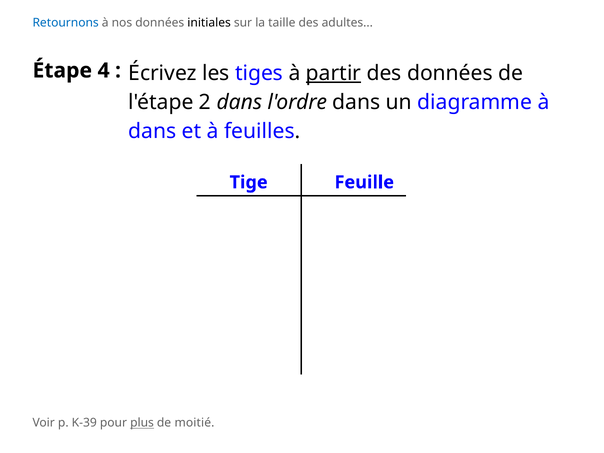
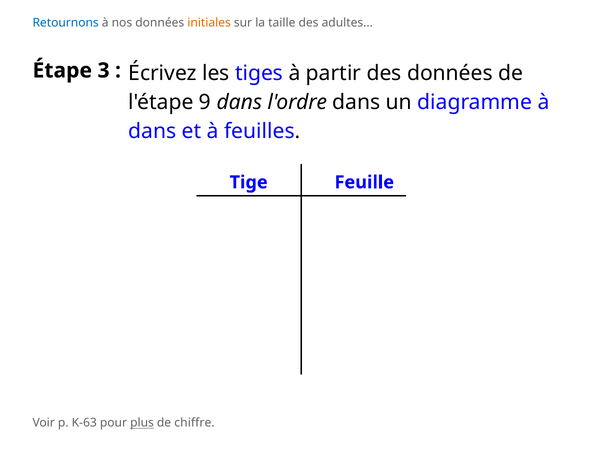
initiales colour: black -> orange (209, 23)
4: 4 -> 3 (104, 71)
partir underline: present -> none (334, 73)
2: 2 -> 9 (205, 102)
K-39: K-39 -> K-63 (84, 423)
moitié: moitié -> chiffre (195, 423)
